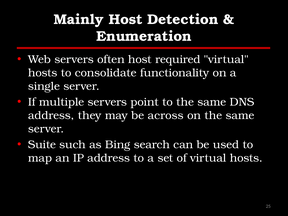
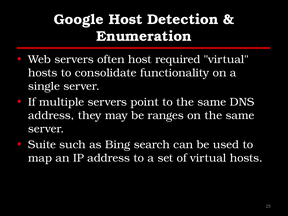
Mainly: Mainly -> Google (79, 19)
across: across -> ranges (166, 115)
